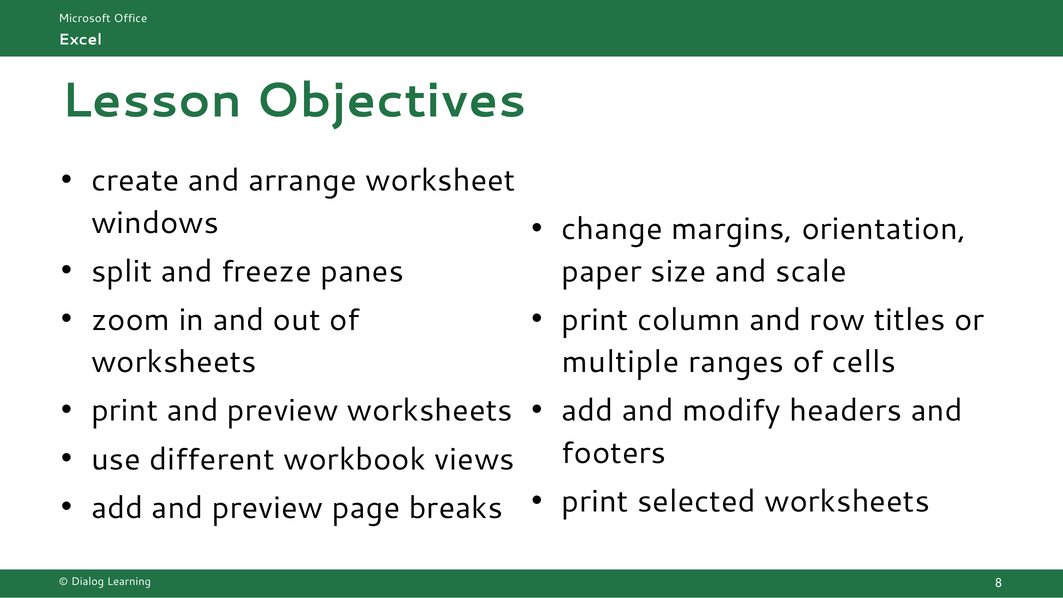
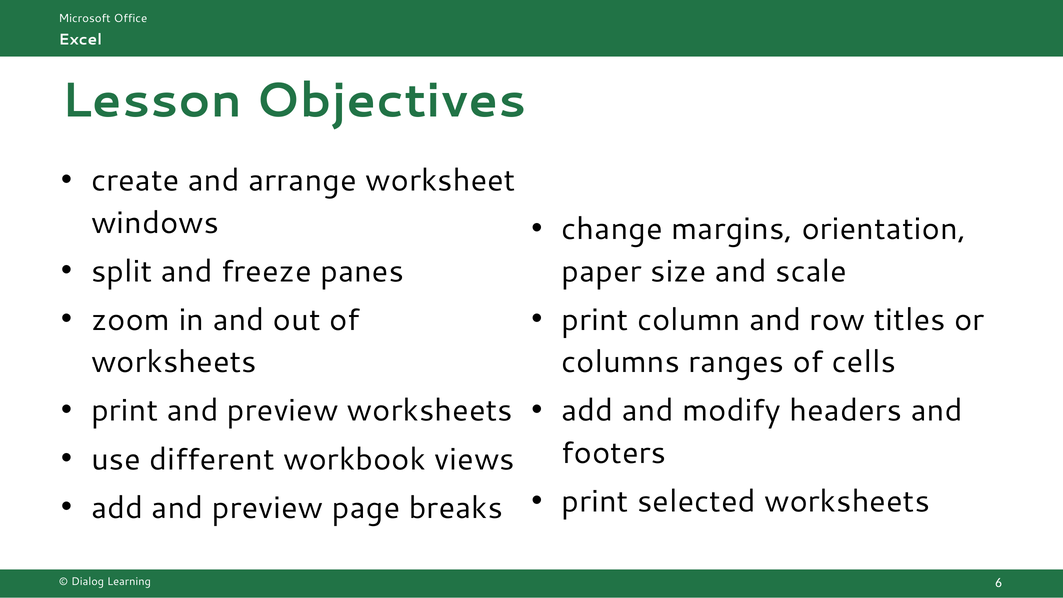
multiple: multiple -> columns (621, 362)
8: 8 -> 6 (999, 583)
